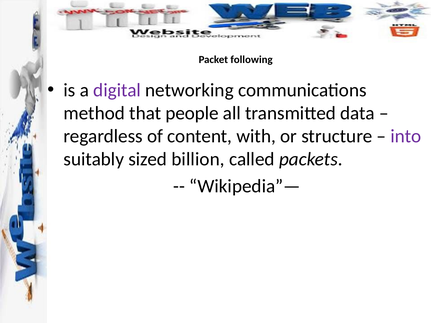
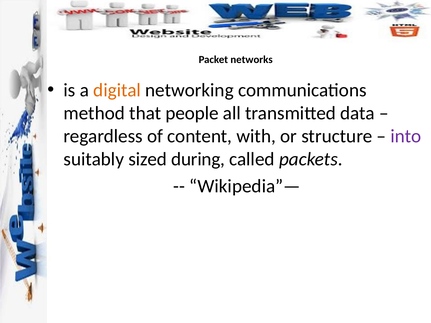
following: following -> networks (252, 60)
digital colour: purple -> orange (117, 90)
billion: billion -> during (198, 159)
